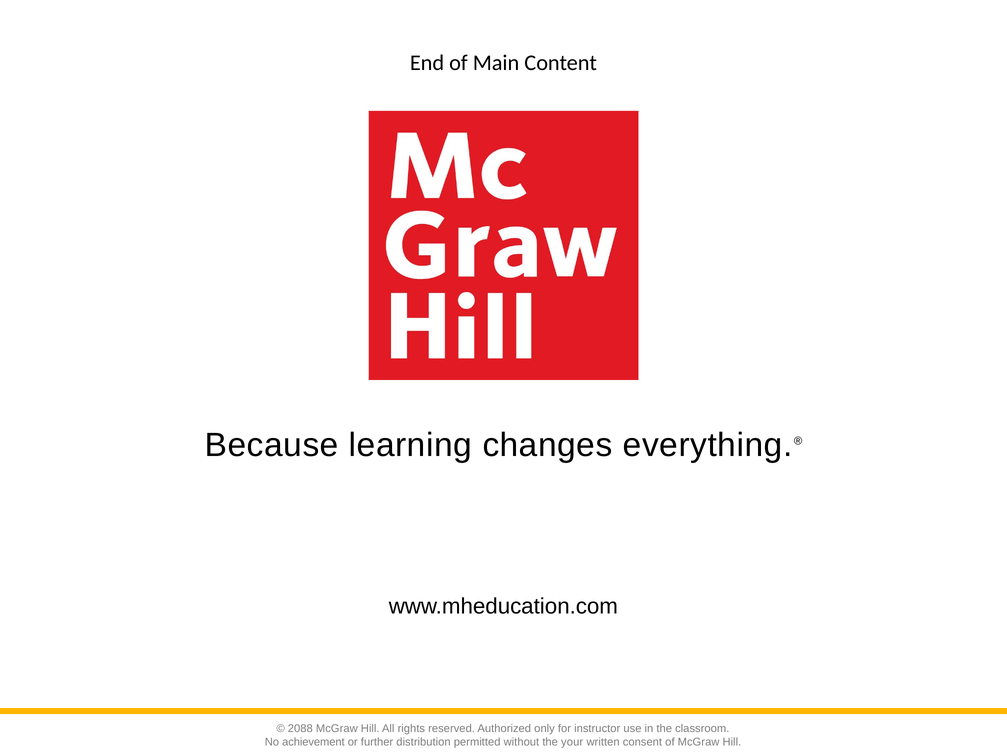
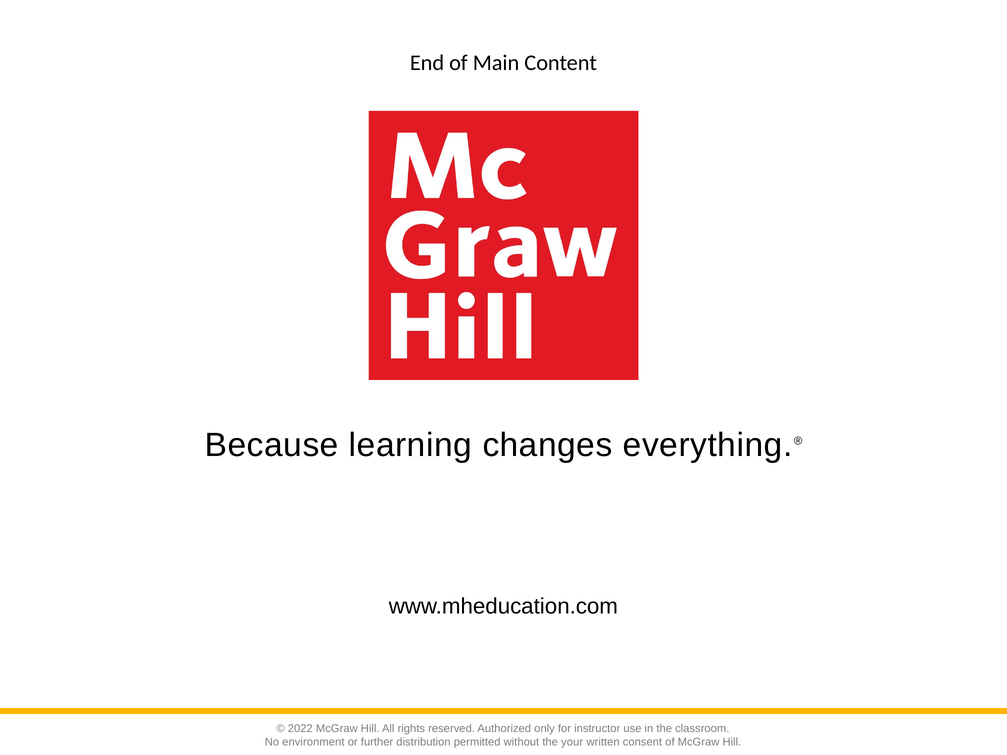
2088: 2088 -> 2022 (300, 729)
achievement: achievement -> environment (313, 742)
